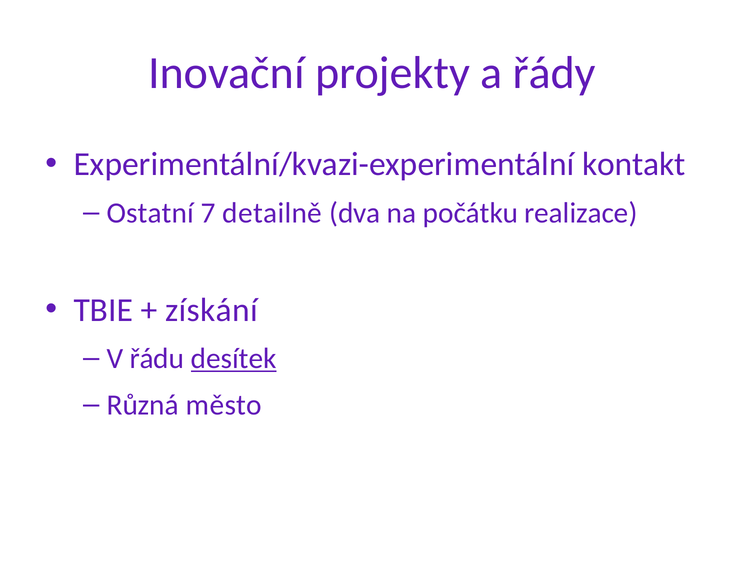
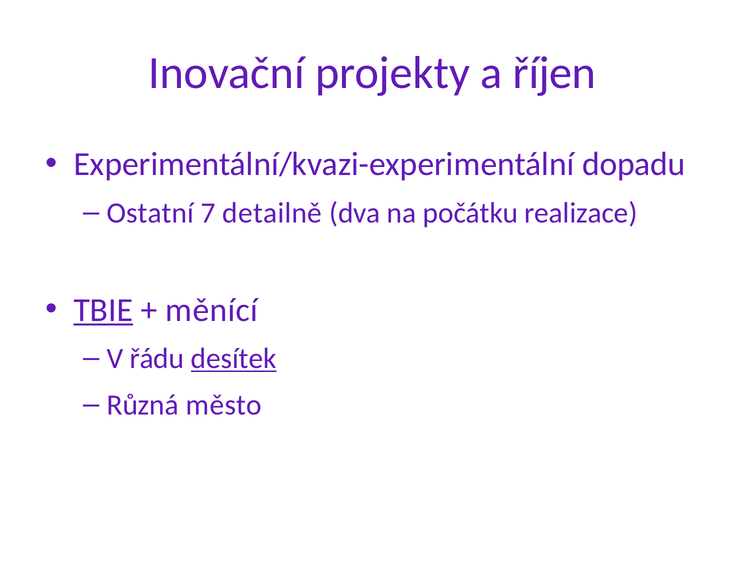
řády: řády -> říjen (554, 73)
kontakt: kontakt -> dopadu (634, 164)
TBIE underline: none -> present (103, 310)
získání: získání -> měnící (212, 310)
